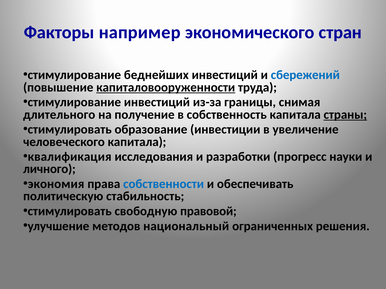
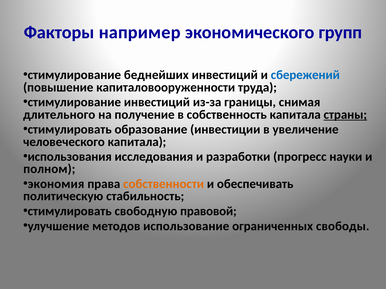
стран: стран -> групп (340, 32)
капиталовооруженности underline: present -> none (166, 87)
квалификация: квалификация -> использования (70, 157)
личного: личного -> полном (49, 169)
собственности colour: blue -> orange (164, 184)
национальный: национальный -> использование (186, 226)
решения: решения -> свободы (343, 226)
